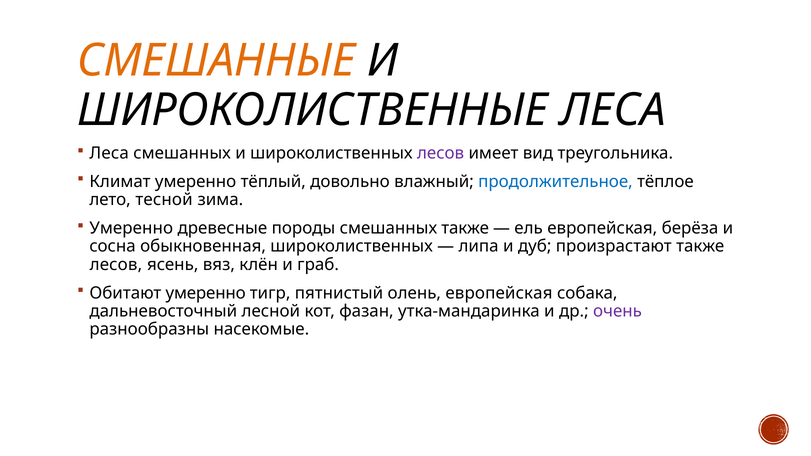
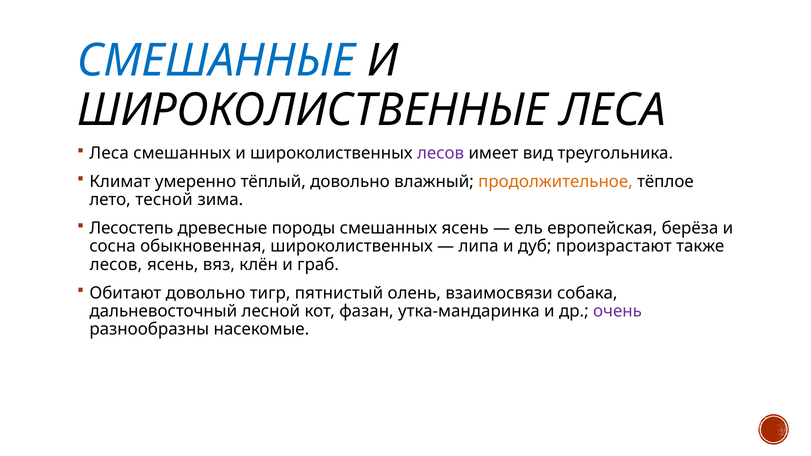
СМЕШАННЫЕ colour: orange -> blue (216, 61)
продолжительное colour: blue -> orange (555, 182)
Умеренно: Умеренно -> Лесостепь (131, 228)
смешанных также: также -> ясень (465, 228)
Обитают умеренно: умеренно -> довольно (206, 293)
олень европейская: европейская -> взаимосвязи (499, 293)
